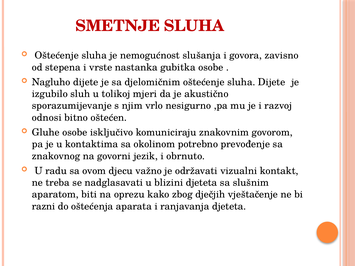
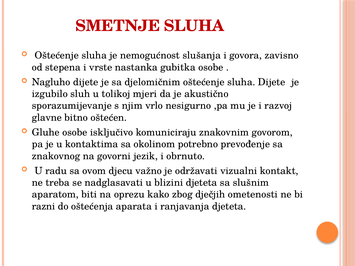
odnosi: odnosi -> glavne (47, 118)
vještačenje: vještačenje -> ometenosti (253, 195)
